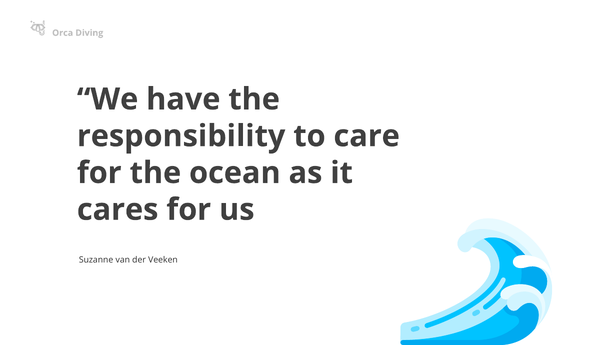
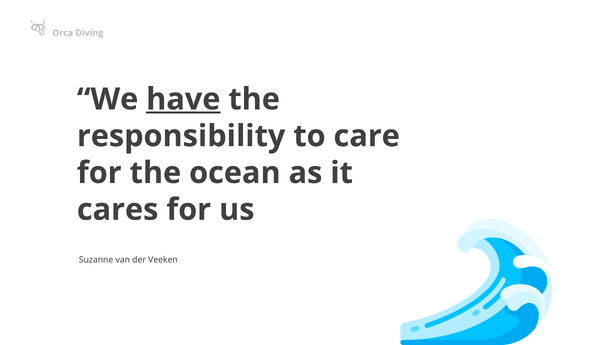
have underline: none -> present (183, 99)
